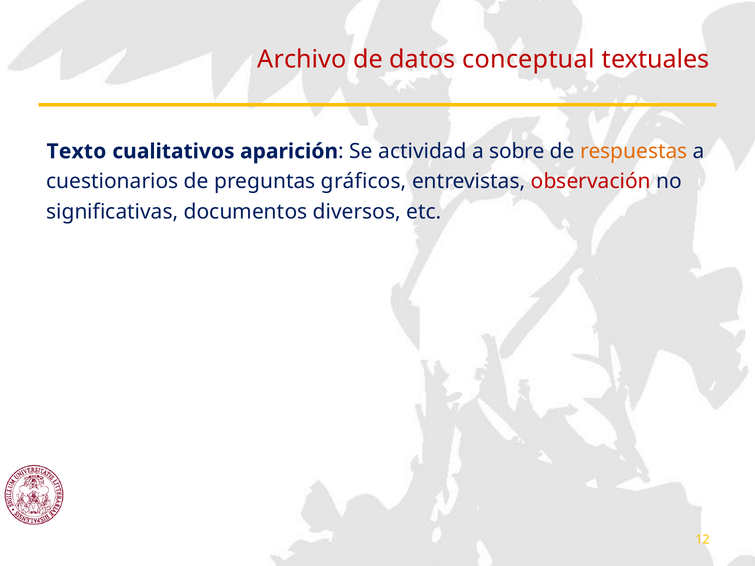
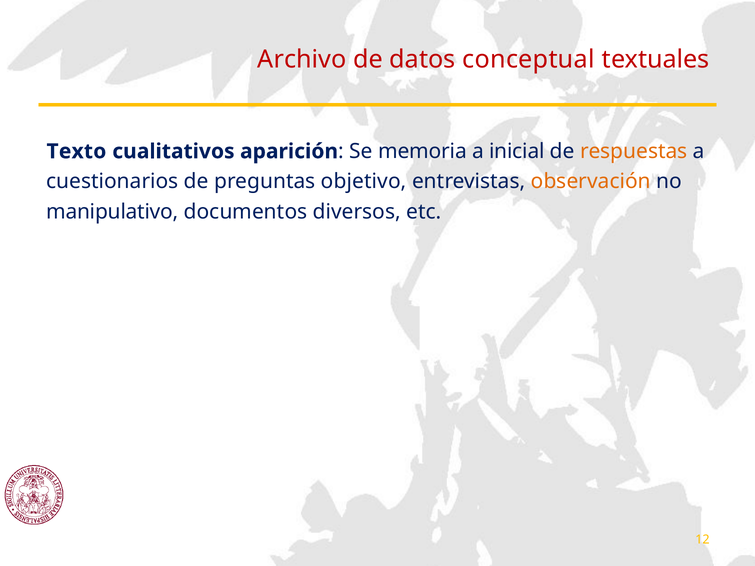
actividad: actividad -> memoria (423, 151)
sobre: sobre -> inicial (517, 151)
gráficos: gráficos -> objetivo (364, 182)
observación colour: red -> orange (591, 182)
significativas: significativas -> manipulativo (112, 212)
